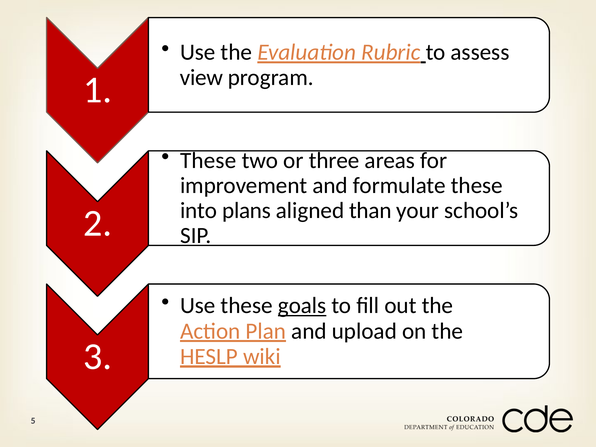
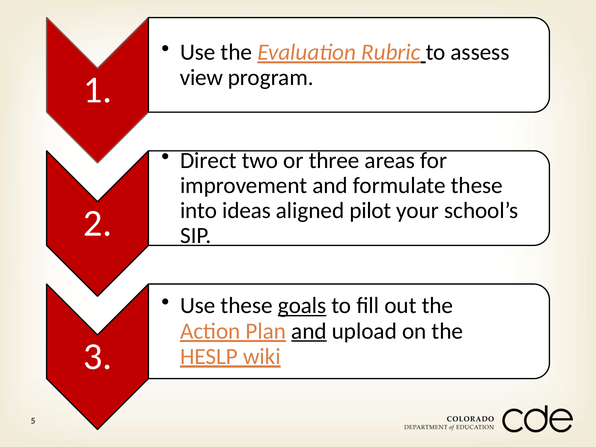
These: These -> Direct (208, 160)
plans: plans -> ideas (247, 210)
than: than -> pilot (370, 210)
and underline: none -> present (309, 331)
